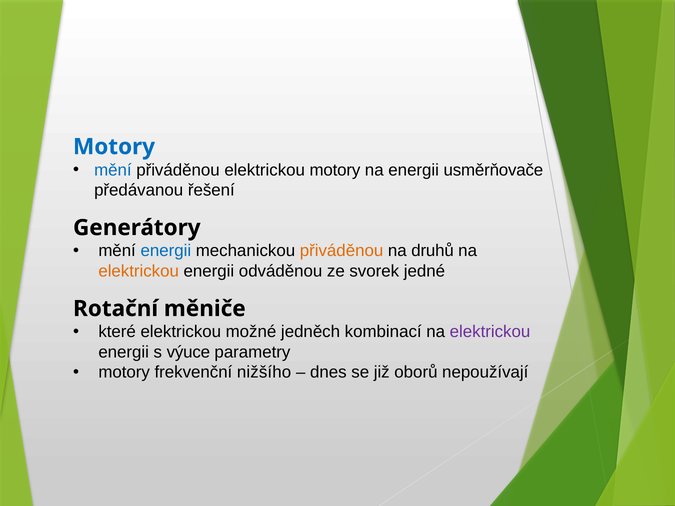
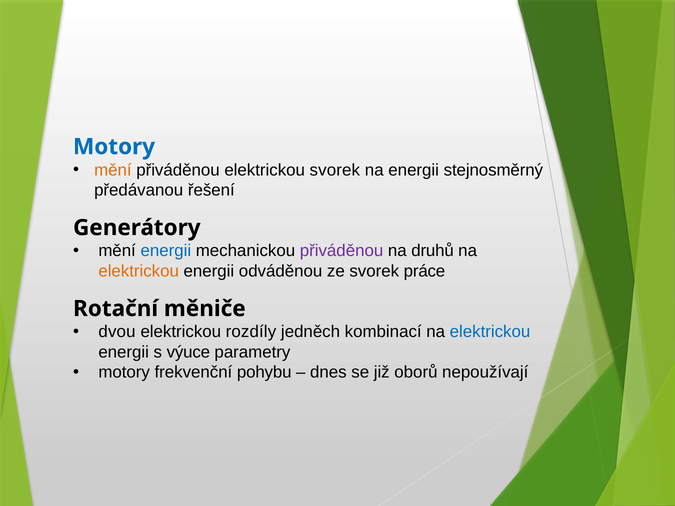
mění colour: blue -> orange (113, 170)
elektrickou motory: motory -> svorek (335, 170)
usměrňovače: usměrňovače -> stejnosměrný (493, 170)
přiváděnou colour: orange -> purple (342, 251)
jedné: jedné -> práce (424, 271)
které: které -> dvou (117, 332)
možné: možné -> rozdíly (251, 332)
elektrickou colour: purple -> blue (490, 332)
nižšího: nižšího -> pohybu (264, 373)
